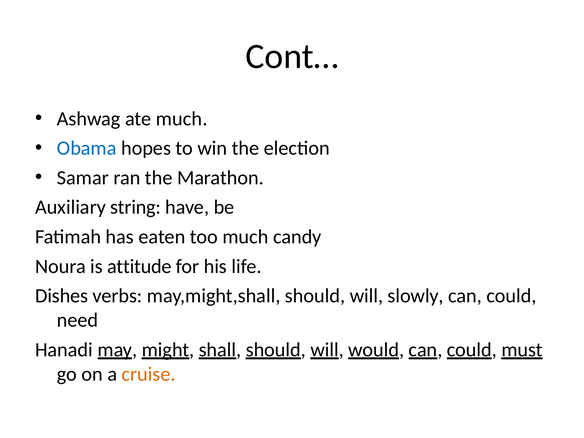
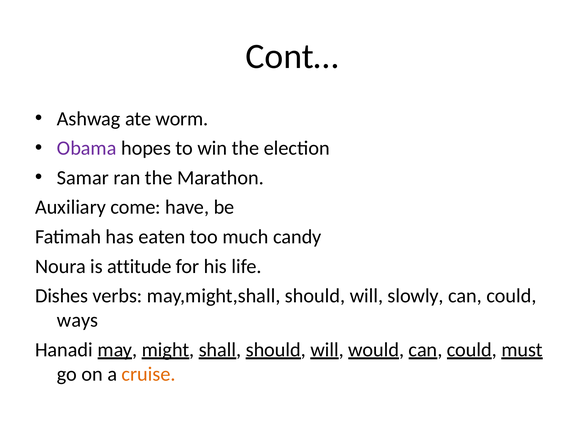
ate much: much -> worm (182, 119)
Obama colour: blue -> purple (87, 148)
string: string -> come (136, 207)
need: need -> ways (78, 320)
